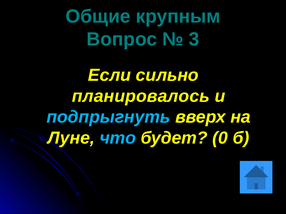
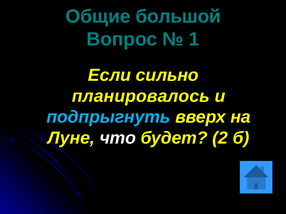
крупным: крупным -> большой (178, 16)
3: 3 -> 1 (194, 39)
что colour: light blue -> white (118, 138)
0: 0 -> 2 (220, 138)
